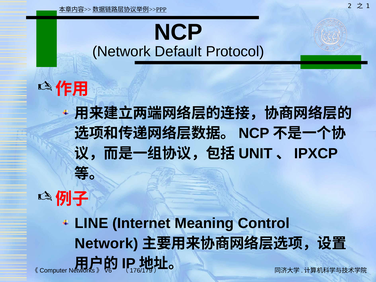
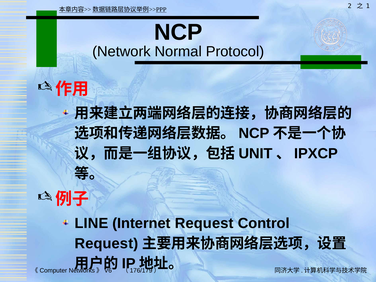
Default: Default -> Normal (178, 52)
Internet Meaning: Meaning -> Request (204, 223)
Network: Network -> Request (106, 243)
